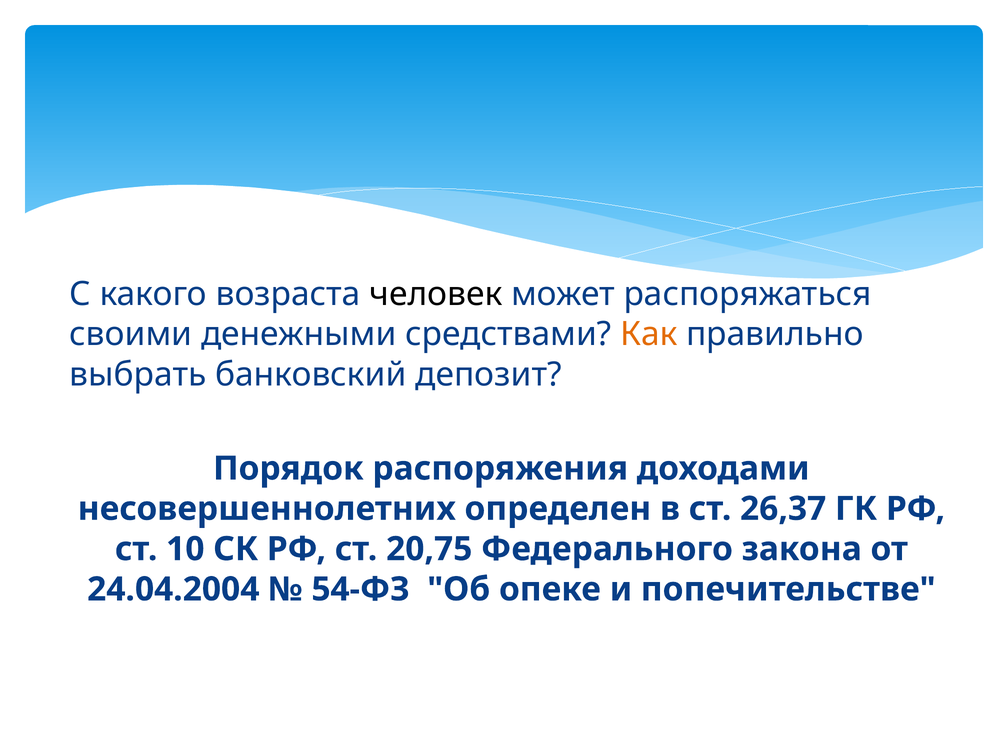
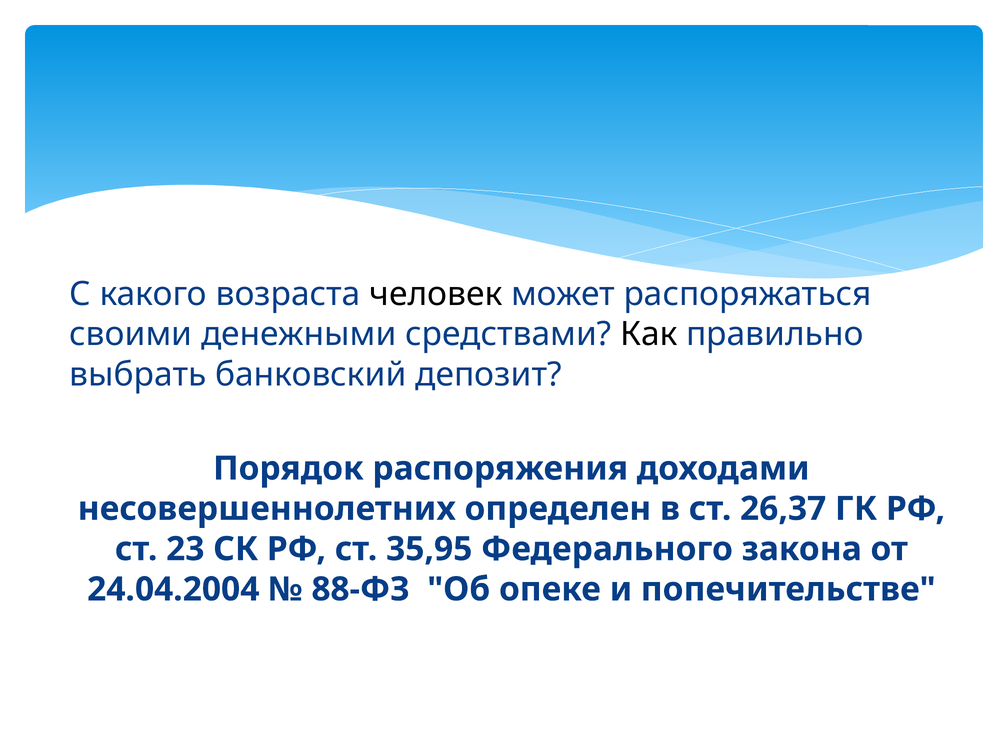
Как colour: orange -> black (649, 334)
10: 10 -> 23 (185, 549)
20,75: 20,75 -> 35,95 (429, 549)
54-ФЗ: 54-ФЗ -> 88-ФЗ (361, 590)
